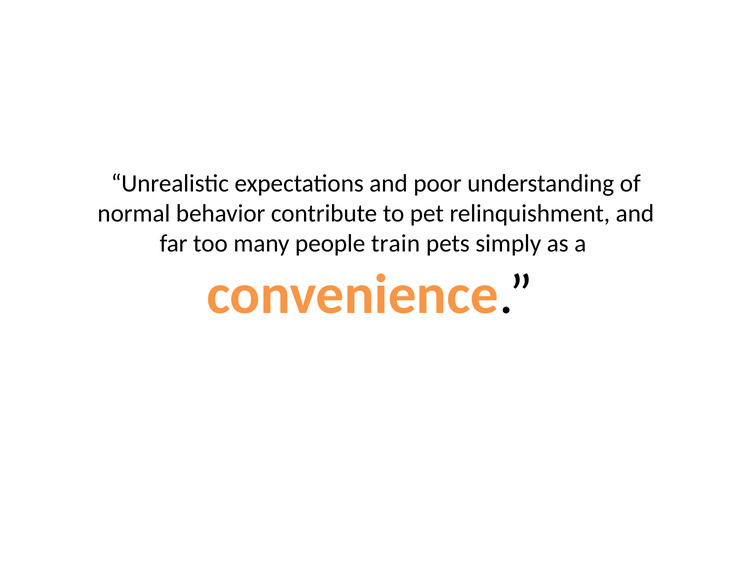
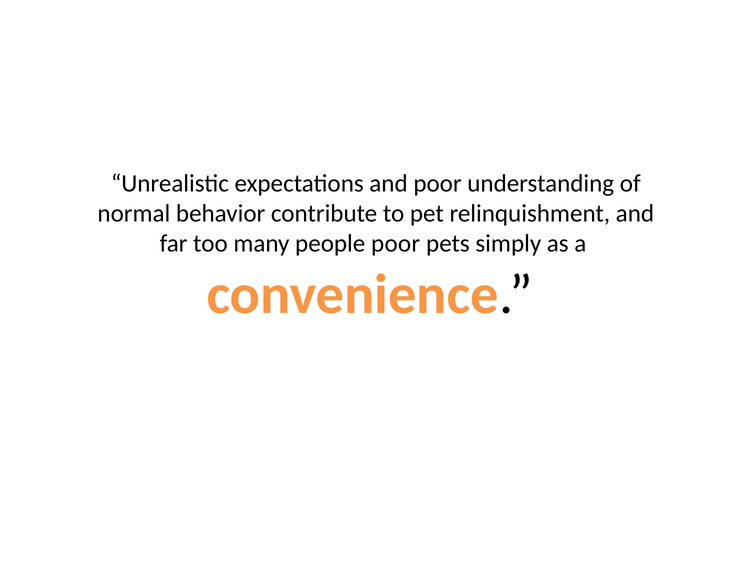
people train: train -> poor (396, 244)
